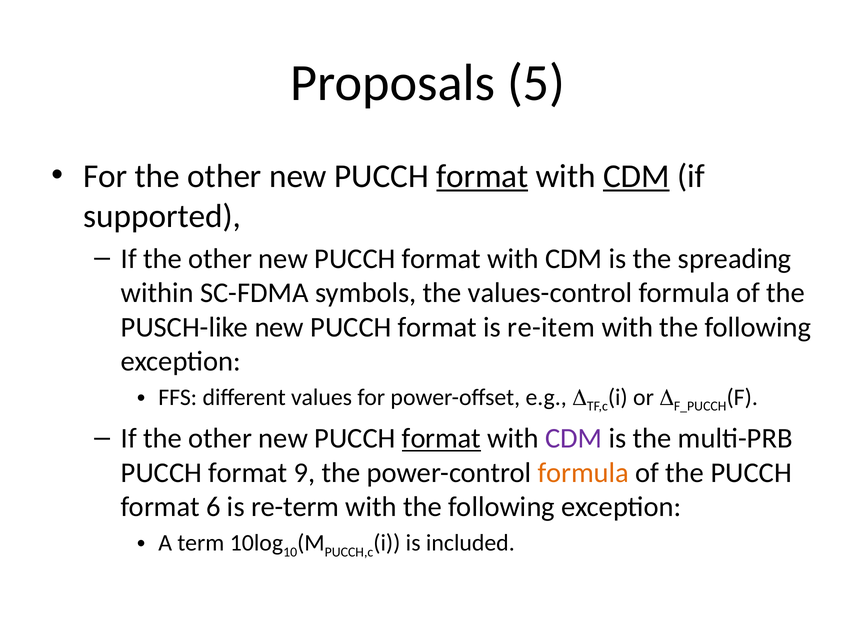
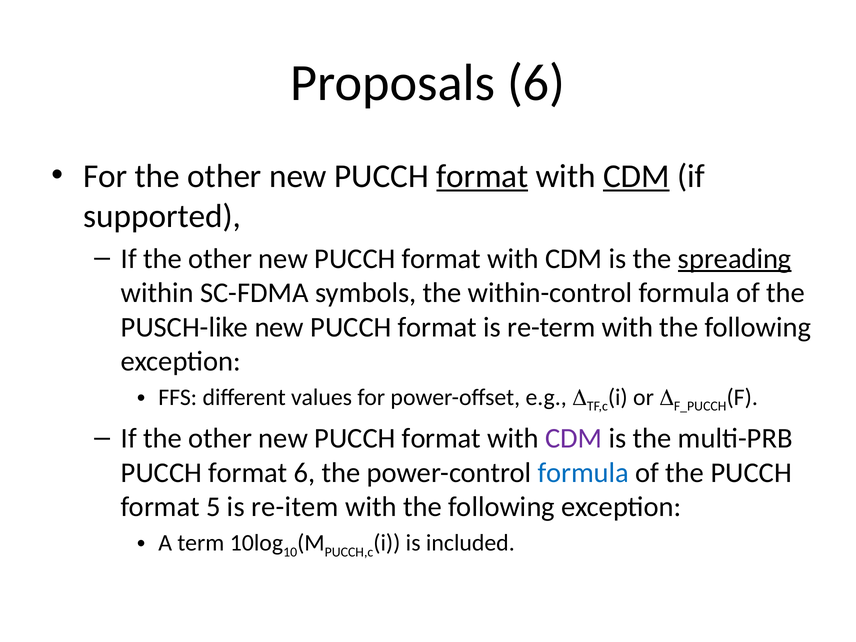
Proposals 5: 5 -> 6 (536, 83)
spreading underline: none -> present (735, 259)
values-control: values-control -> within-control (550, 293)
re-item: re-item -> re-term (551, 327)
format underline: present -> none (441, 439)
format 9: 9 -> 6 (305, 473)
formula colour: orange -> blue (583, 473)
6: 6 -> 5 (213, 507)
re-term: re-term -> re-item (295, 507)
